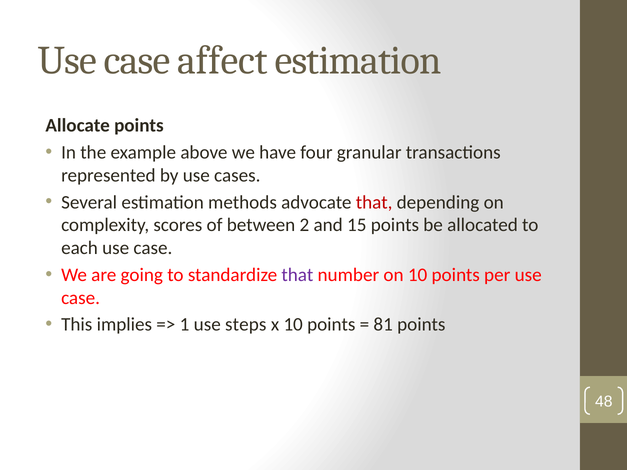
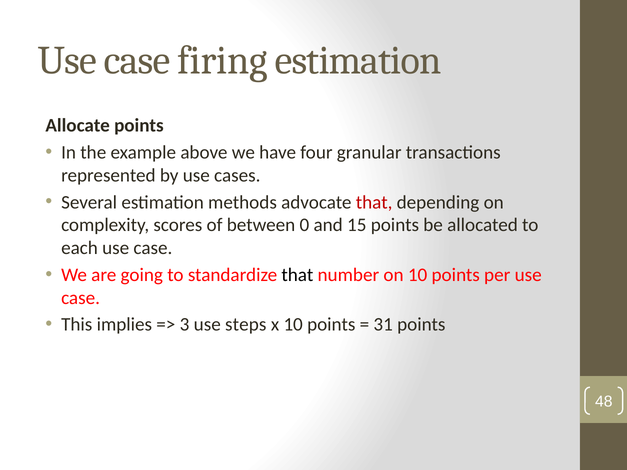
affect: affect -> firing (223, 61)
2: 2 -> 0 (304, 225)
that colour: purple -> black (297, 275)
1: 1 -> 3 (185, 325)
81: 81 -> 31 (383, 325)
